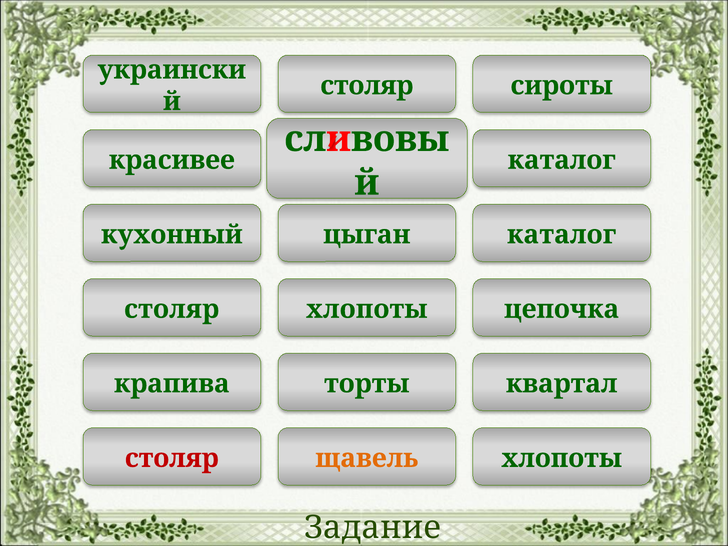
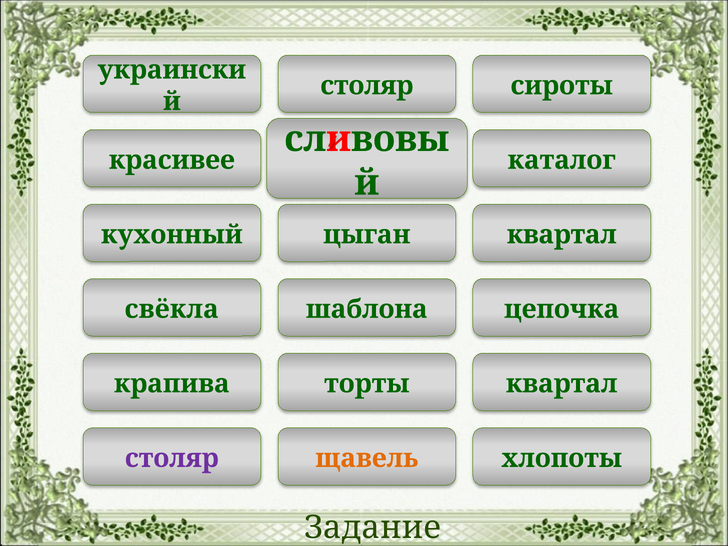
цыган каталог: каталог -> квартал (562, 235)
столяр: столяр -> свёкла (172, 309)
хлопоты: хлопоты -> шаблона (367, 309)
столяр colour: red -> purple (172, 458)
